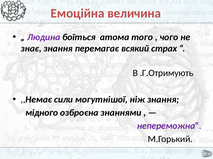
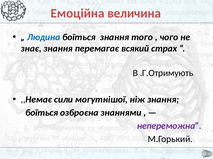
Людина colour: purple -> blue (44, 37)
боїться атома: атома -> знання (115, 37)
мідного: мідного -> боїться (42, 113)
